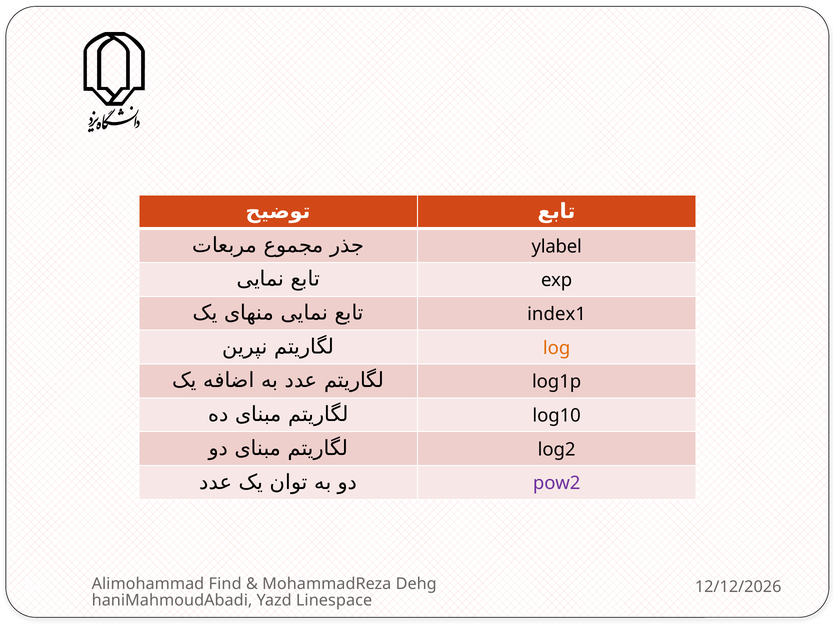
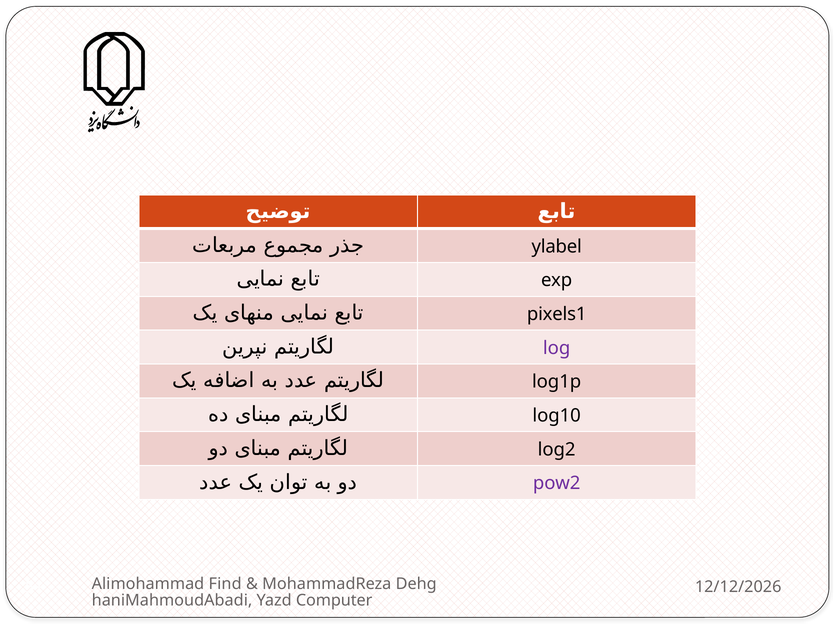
index1: index1 -> pixels1 (557, 314)
log colour: orange -> purple (557, 348)
Linespace: Linespace -> Computer (334, 601)
